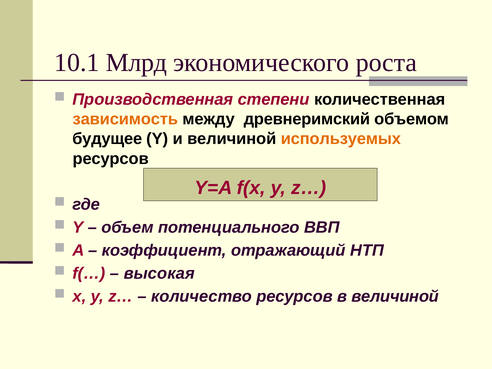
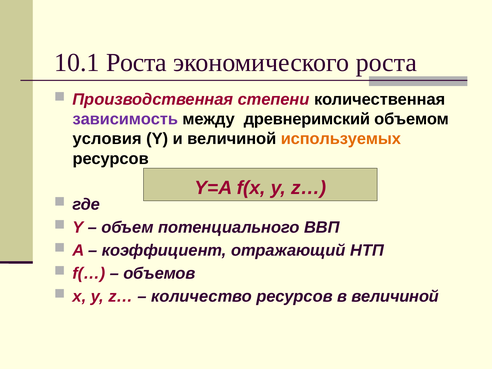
10.1 Млрд: Млрд -> Роста (136, 63)
зависимость colour: orange -> purple (125, 119)
будущее: будущее -> условия (107, 139)
высокая: высокая -> объемов (159, 273)
